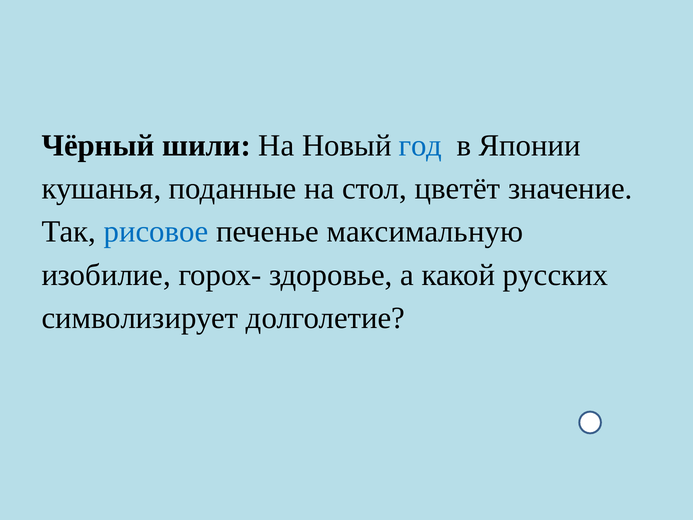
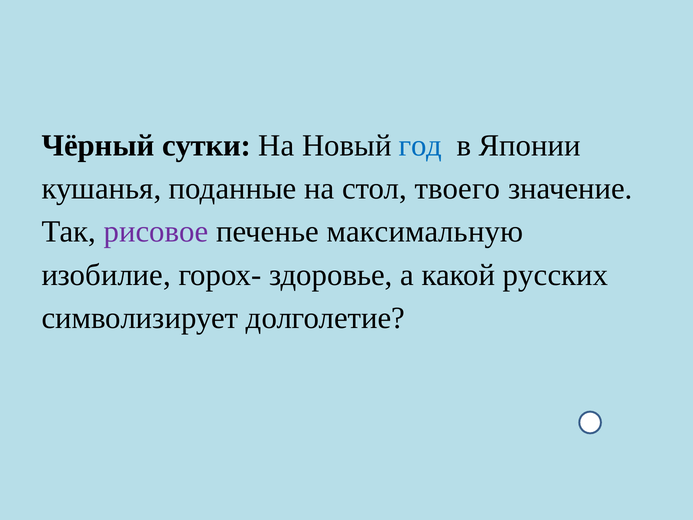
шили: шили -> сутки (207, 145)
цветёт: цветёт -> твоего (457, 189)
рисовое colour: blue -> purple (156, 232)
